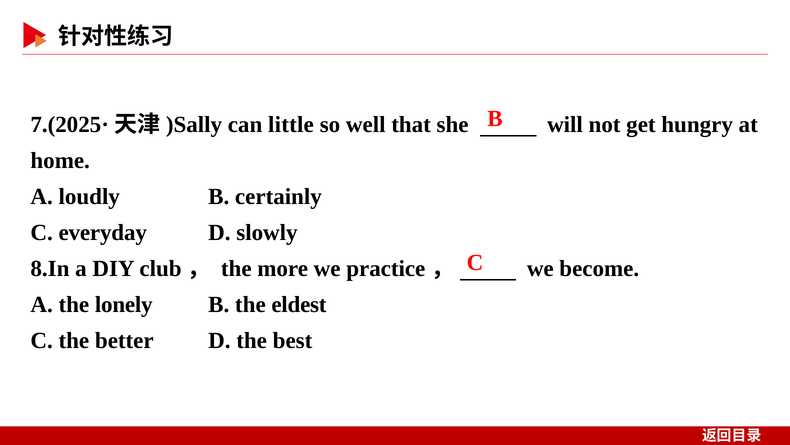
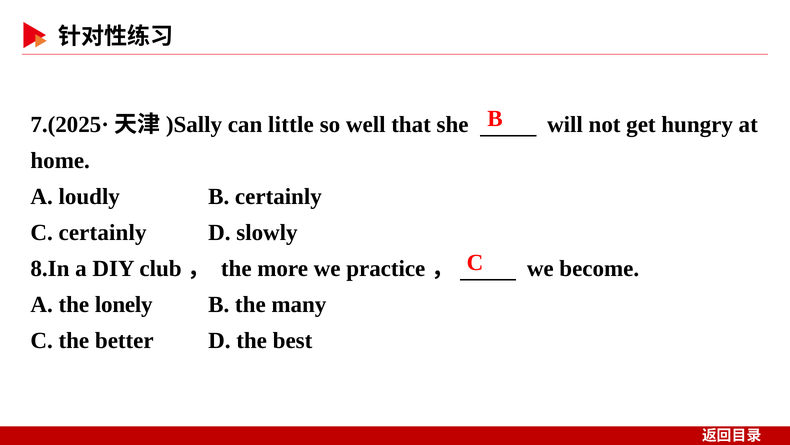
C everyday: everyday -> certainly (103, 232)
eldest: eldest -> many (299, 304)
